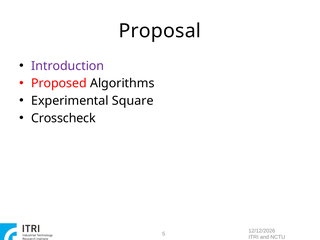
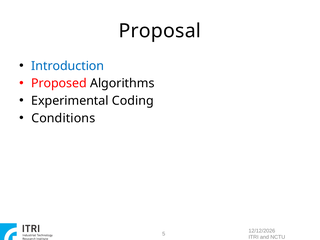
Introduction colour: purple -> blue (68, 66)
Square: Square -> Coding (133, 101)
Crosscheck: Crosscheck -> Conditions (63, 118)
